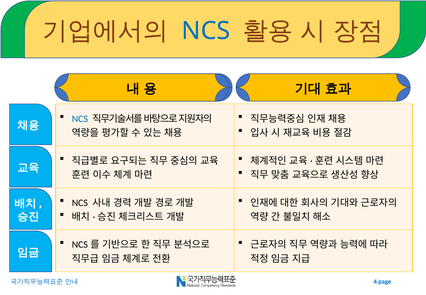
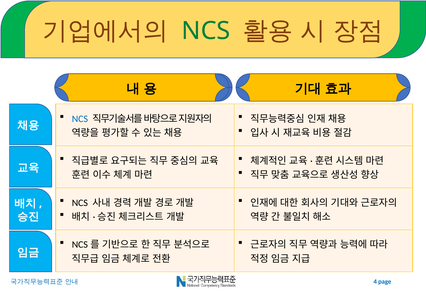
NCS colour: blue -> green (206, 31)
